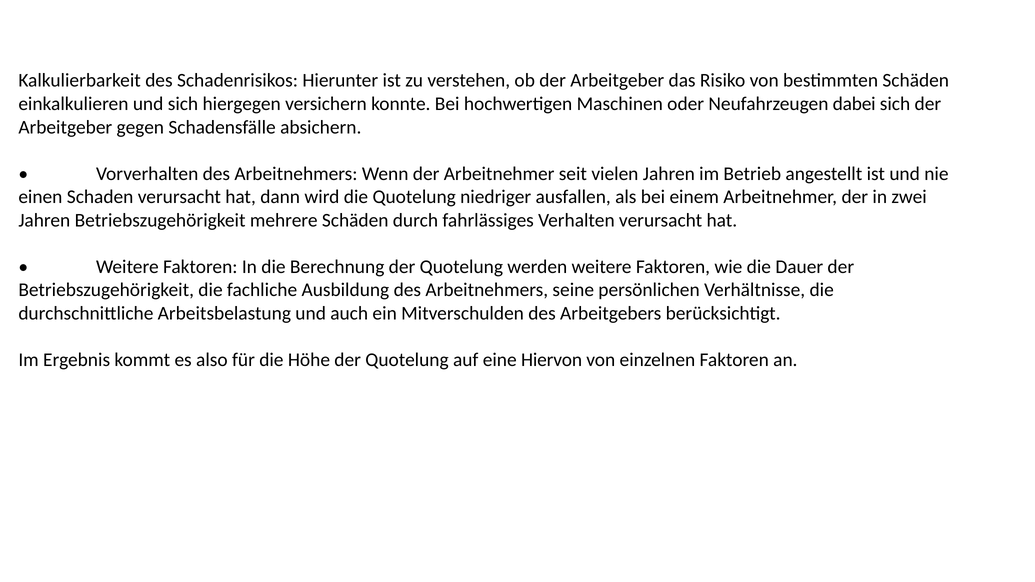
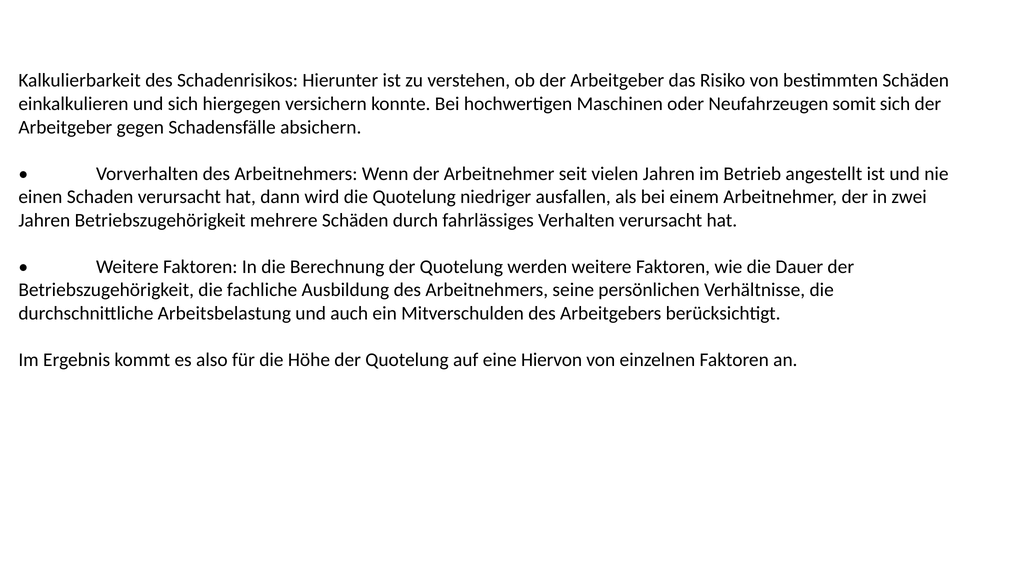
dabei: dabei -> somit (854, 104)
